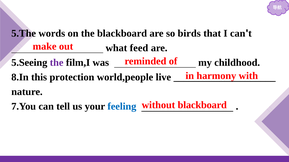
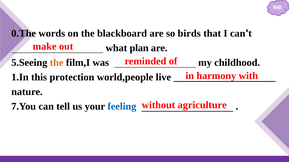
5.The: 5.The -> 0.The (24, 33)
feed: feed -> plan (139, 48)
the colour: purple -> orange (57, 63)
8.In: 8.In -> 1.In (20, 77)
without blackboard: blackboard -> agriculture (202, 105)
